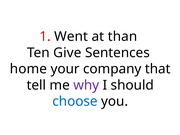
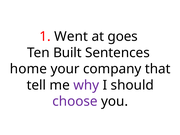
than: than -> goes (123, 37)
Give: Give -> Built (67, 53)
choose colour: blue -> purple (75, 101)
